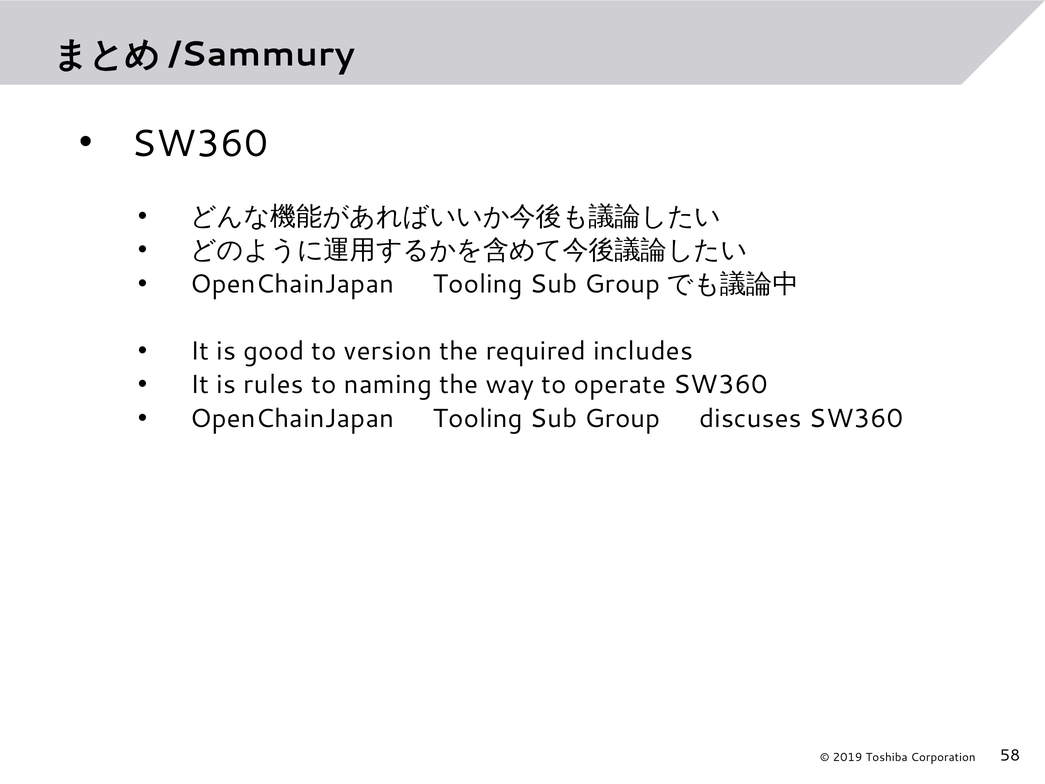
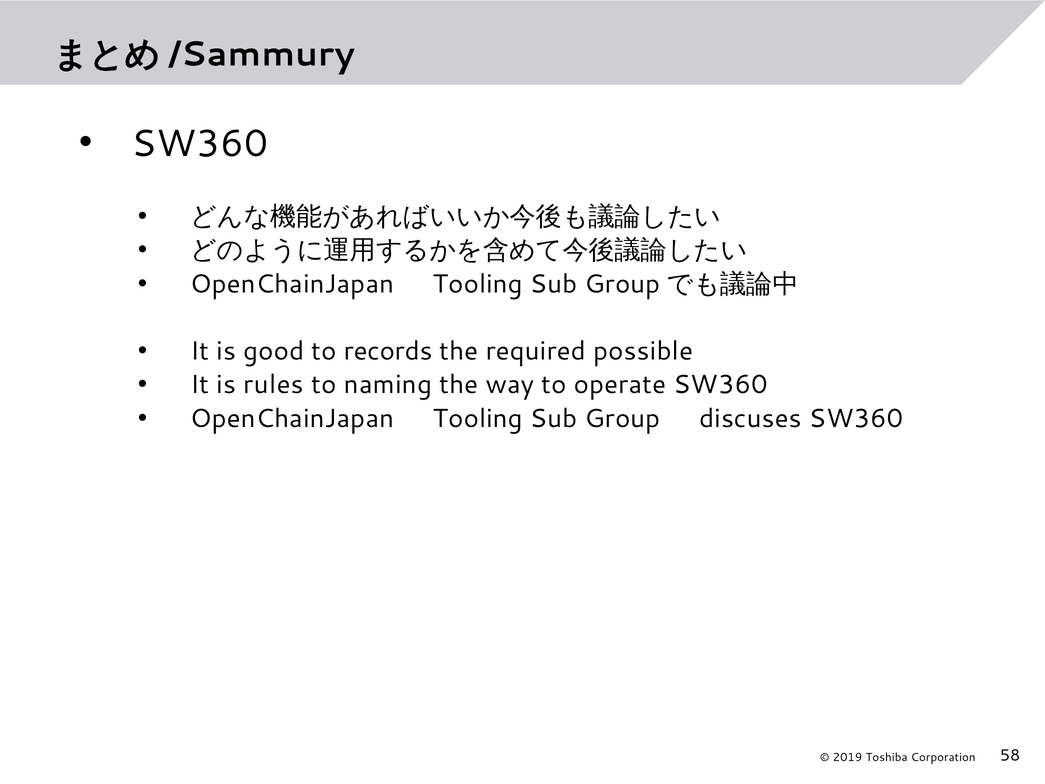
version: version -> records (388, 351)
includes: includes -> possible (643, 351)
